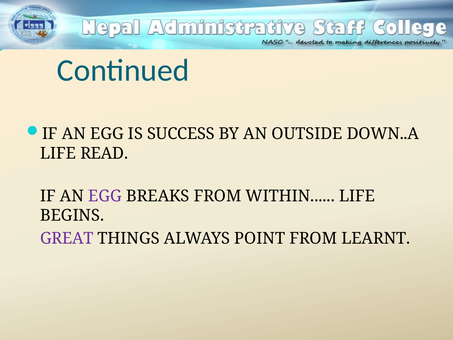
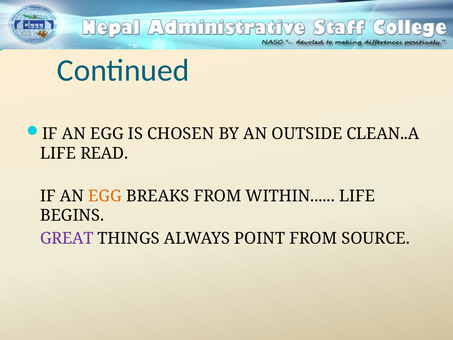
SUCCESS: SUCCESS -> CHOSEN (181, 134)
DOWN..A: DOWN..A -> CLEAN..A (383, 134)
EGG colour: purple -> orange (105, 196)
LEARNT: LEARNT -> SOURCE (376, 238)
